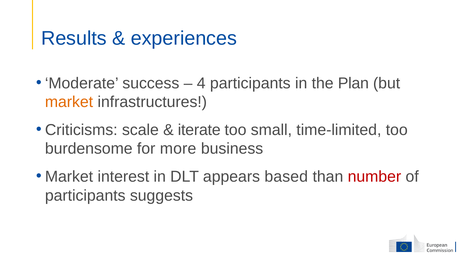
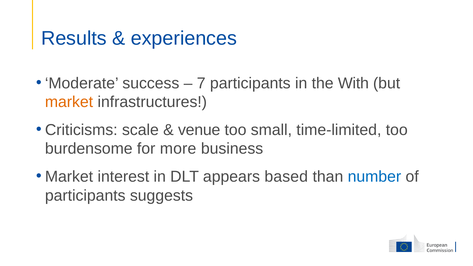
4: 4 -> 7 (201, 83)
Plan: Plan -> With (353, 83)
iterate: iterate -> venue (199, 130)
number colour: red -> blue (374, 177)
